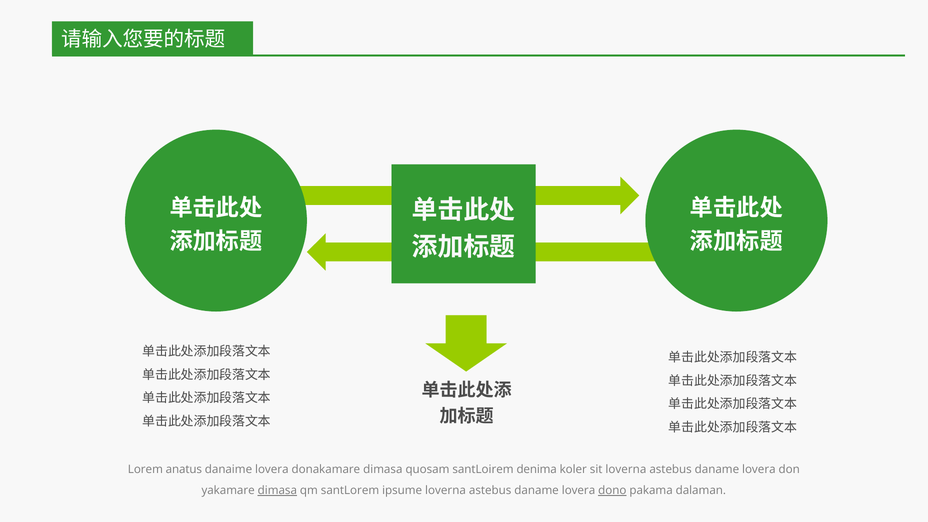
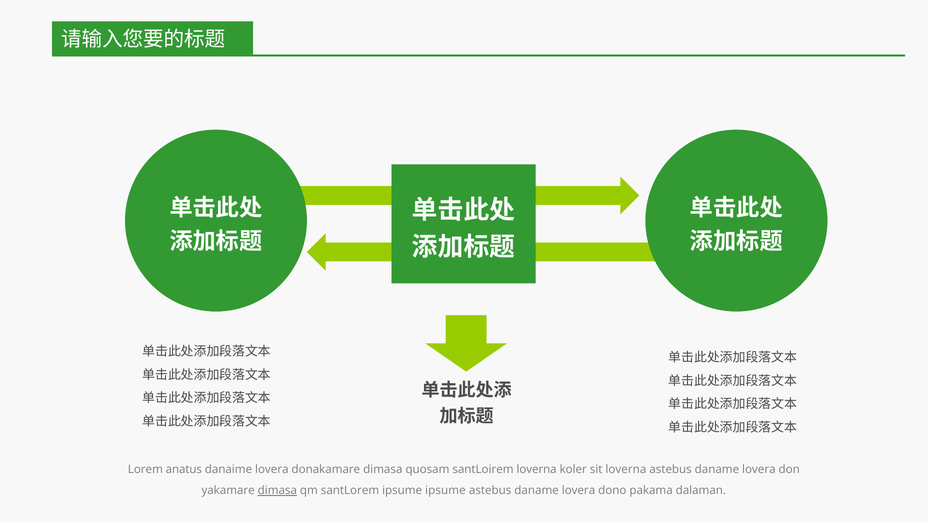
santLoirem denima: denima -> loverna (537, 470)
ipsume loverna: loverna -> ipsume (445, 491)
dono underline: present -> none (612, 491)
